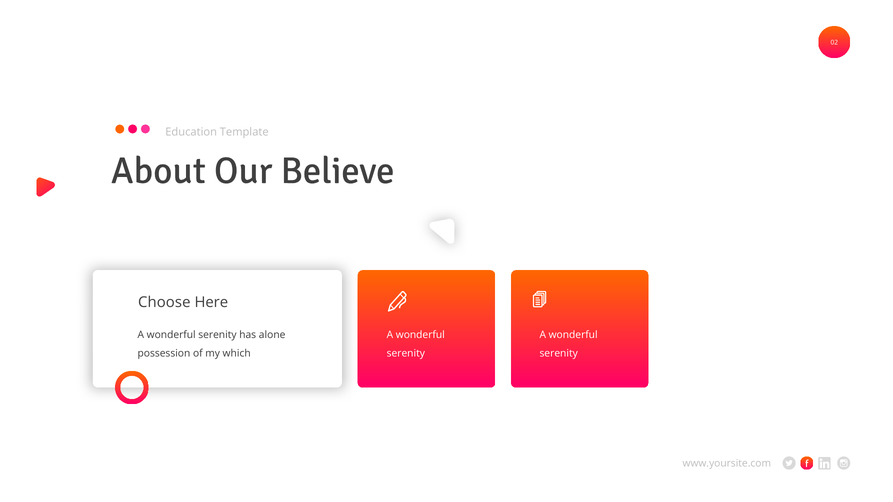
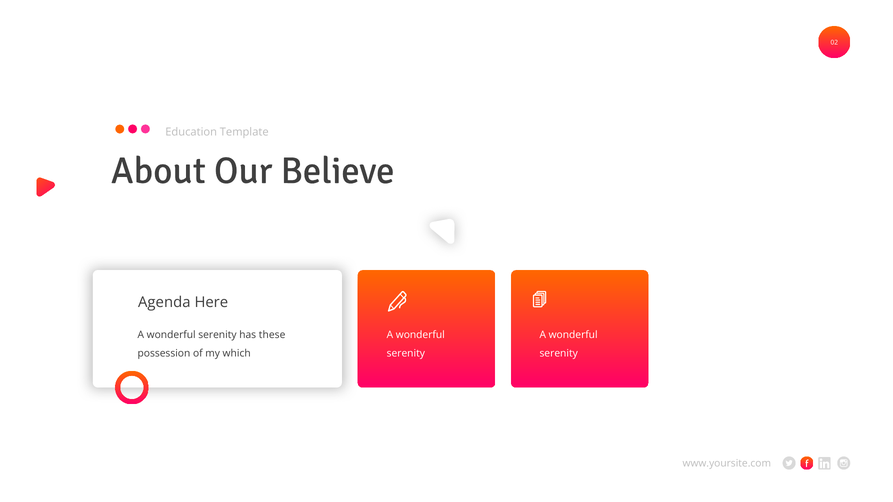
Choose: Choose -> Agenda (164, 302)
alone: alone -> these (272, 335)
